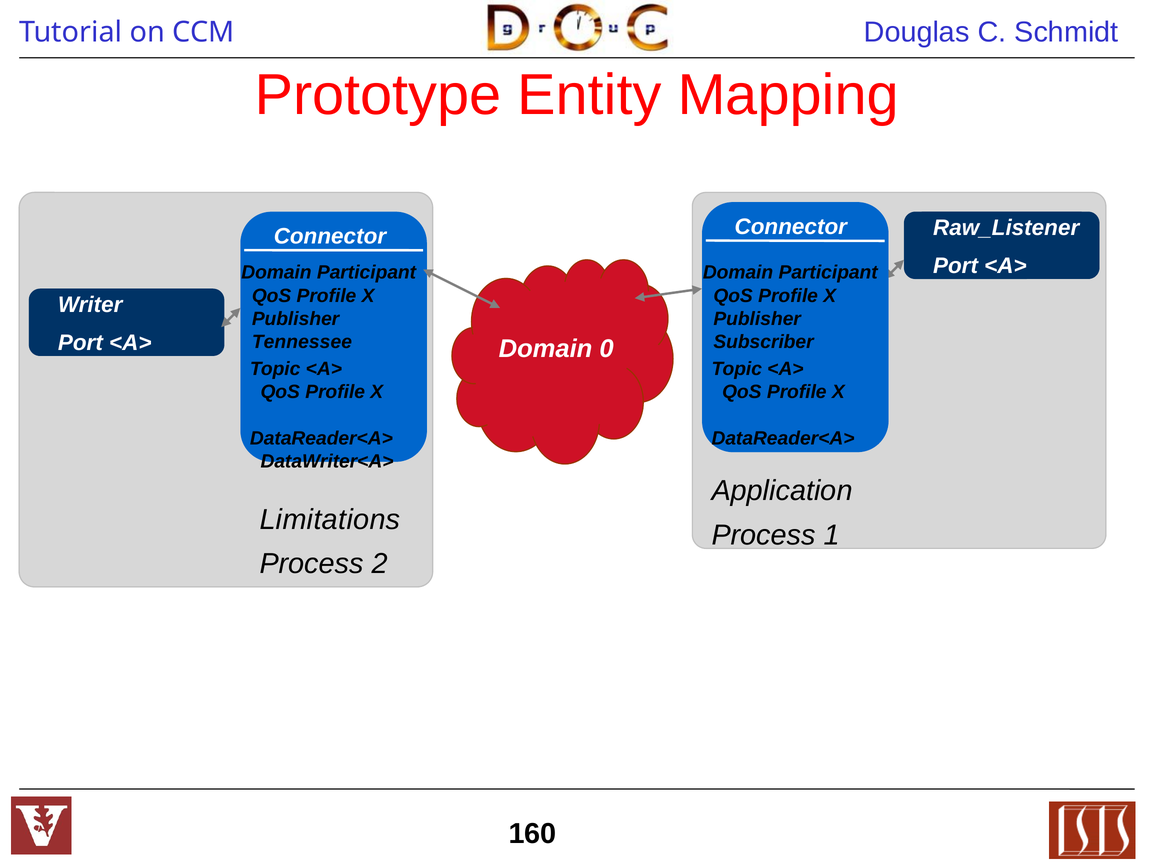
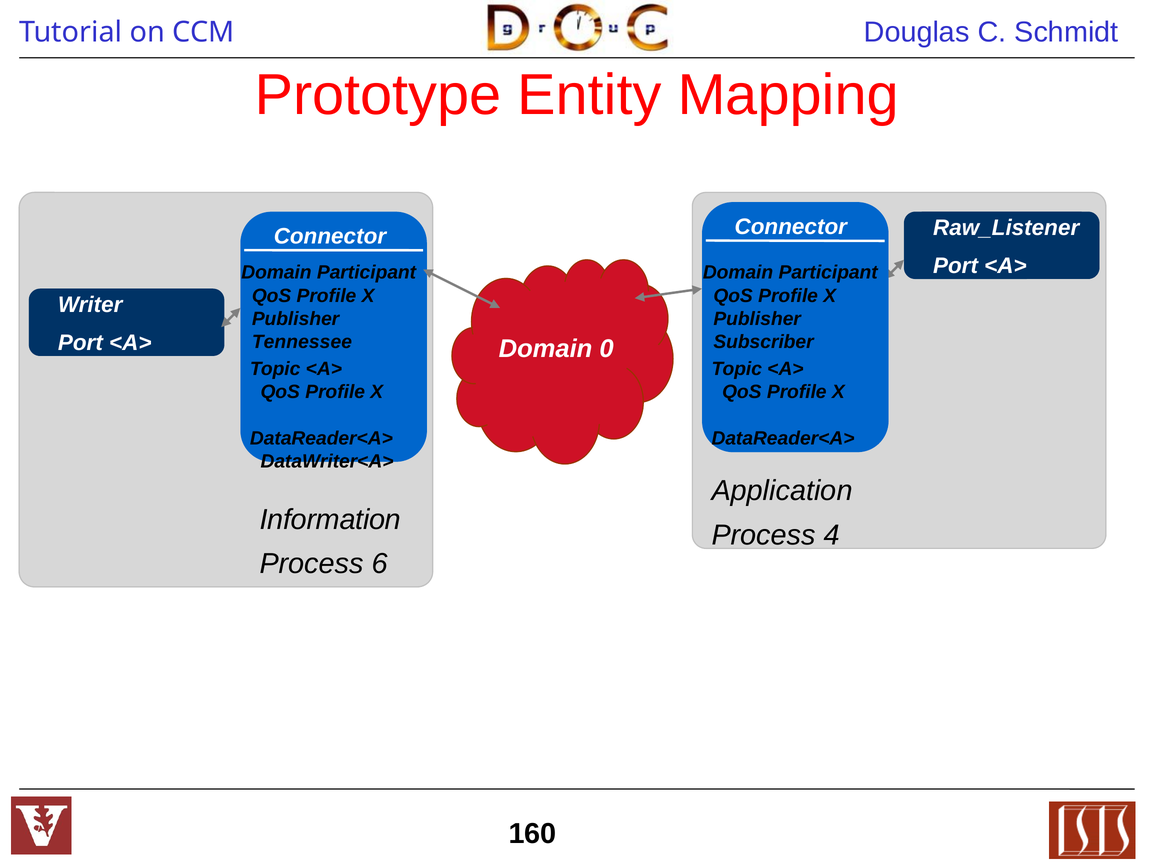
Limitations: Limitations -> Information (330, 519)
1: 1 -> 4 (832, 535)
2: 2 -> 6 (380, 564)
